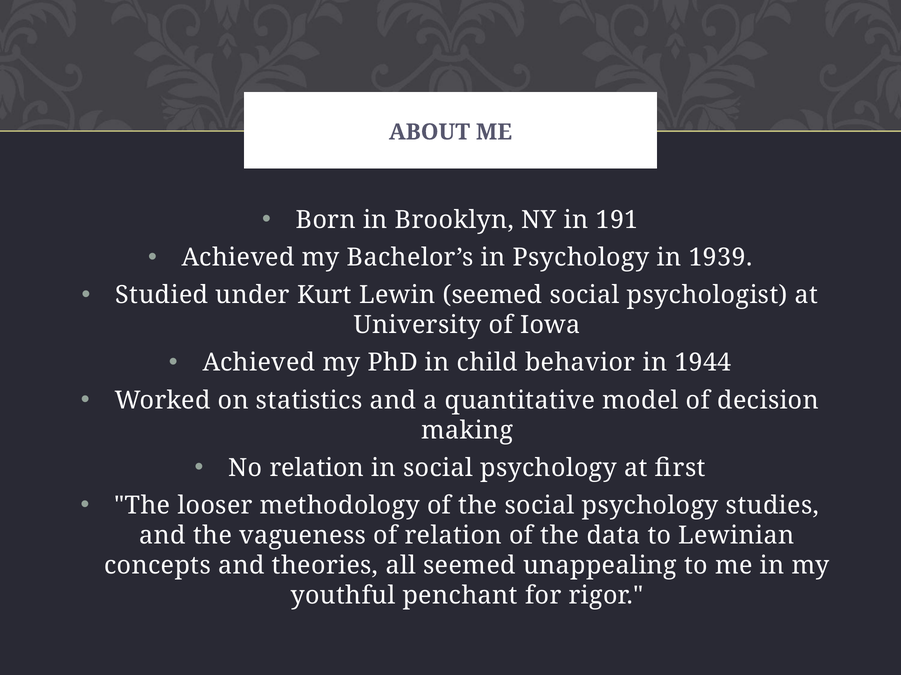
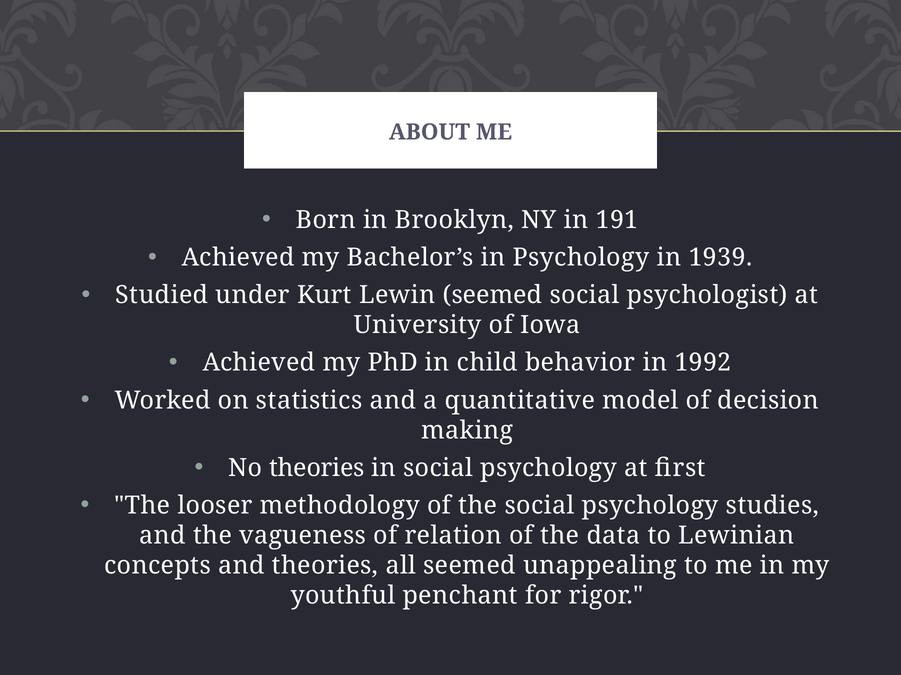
1944: 1944 -> 1992 (703, 363)
No relation: relation -> theories (317, 468)
